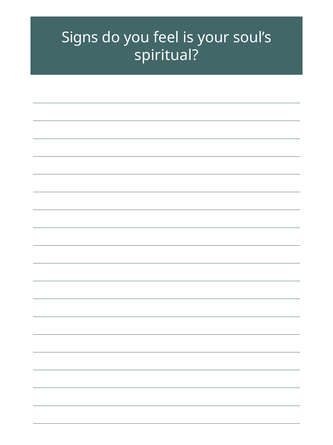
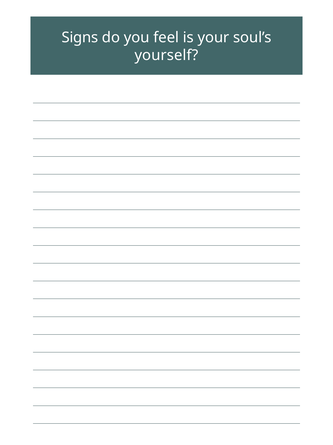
spiritual: spiritual -> yourself (166, 55)
